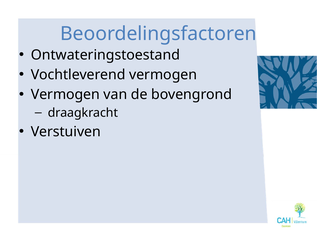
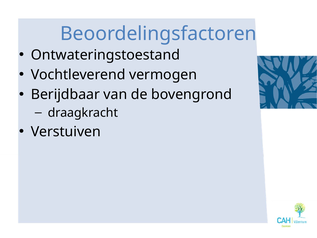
Vermogen: Vermogen -> Berijdbaar (65, 94)
